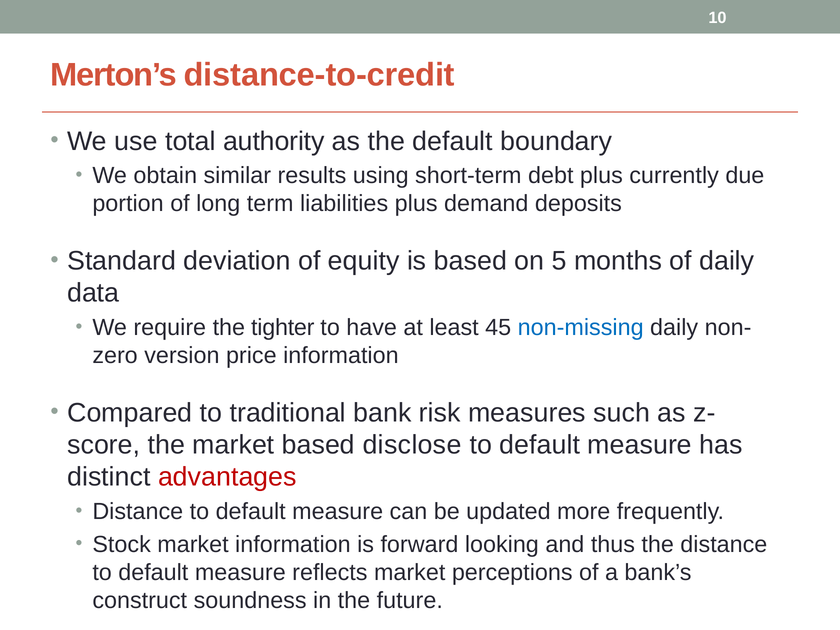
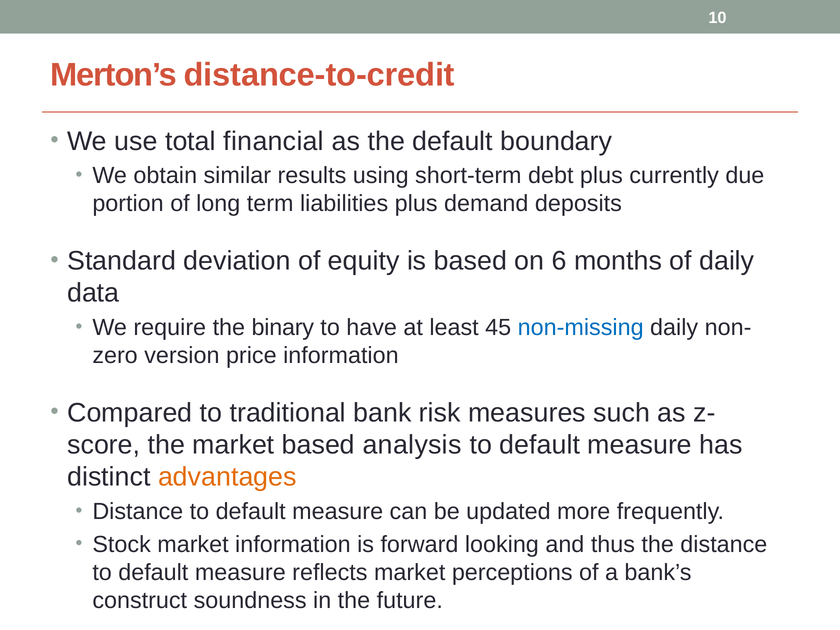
authority: authority -> financial (274, 141)
5: 5 -> 6 (559, 261)
tighter: tighter -> binary (283, 328)
disclose: disclose -> analysis (412, 445)
advantages colour: red -> orange (227, 477)
